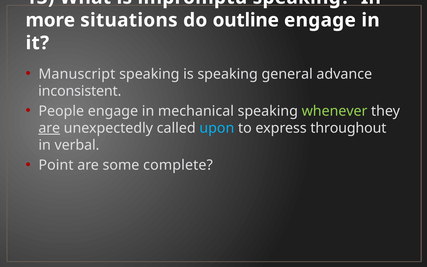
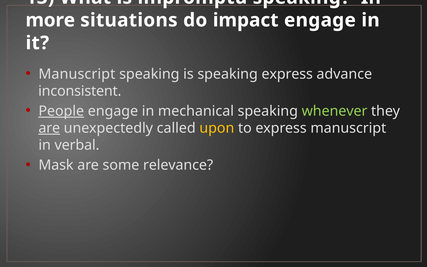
outline: outline -> impact (246, 20)
speaking general: general -> express (287, 74)
People underline: none -> present (61, 111)
upon colour: light blue -> yellow (217, 128)
express throughout: throughout -> manuscript (348, 128)
Point: Point -> Mask (56, 165)
complete: complete -> relevance (178, 165)
